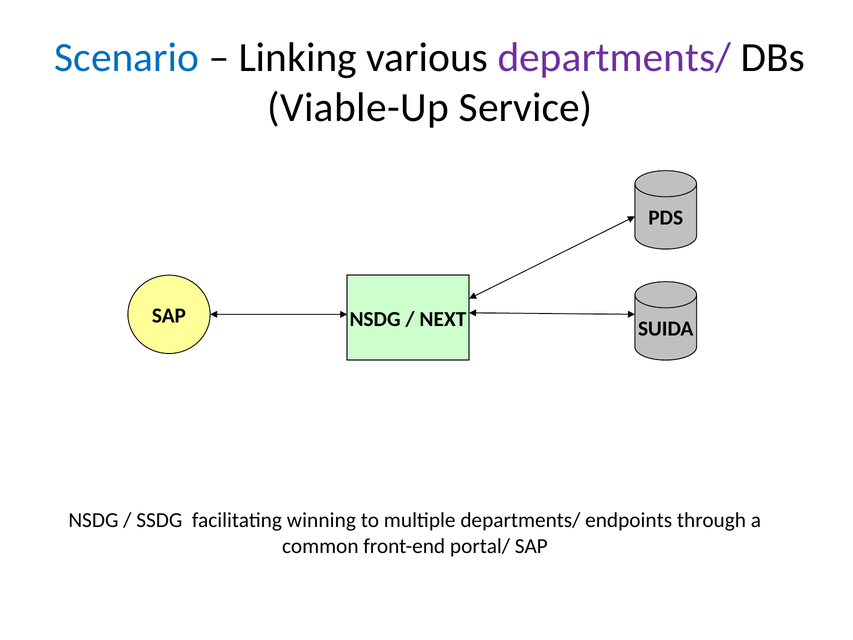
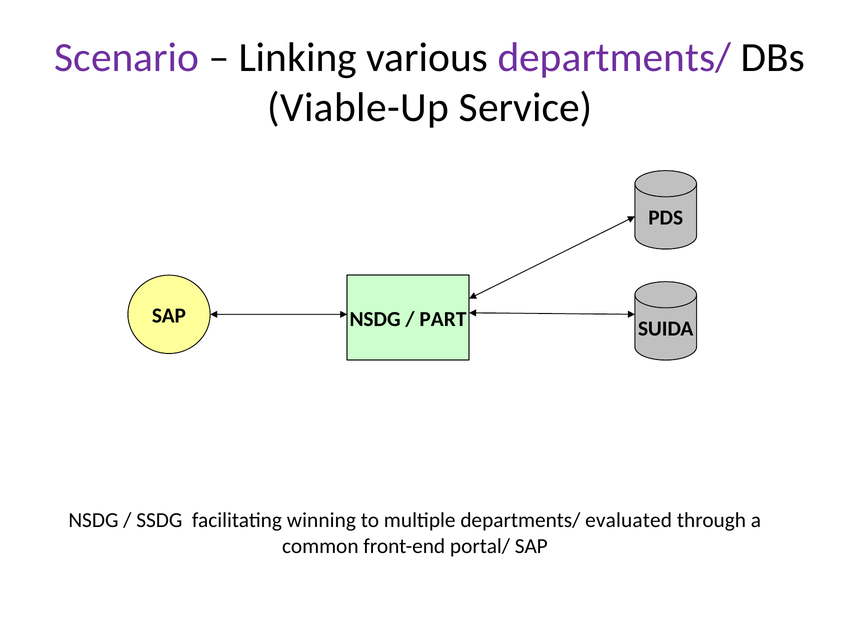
Scenario colour: blue -> purple (127, 58)
NEXT: NEXT -> PART (443, 319)
endpoints: endpoints -> evaluated (629, 520)
